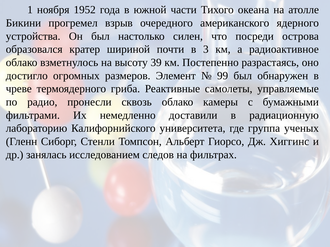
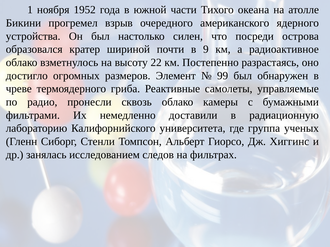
3: 3 -> 9 (206, 49)
39: 39 -> 22 (156, 63)
